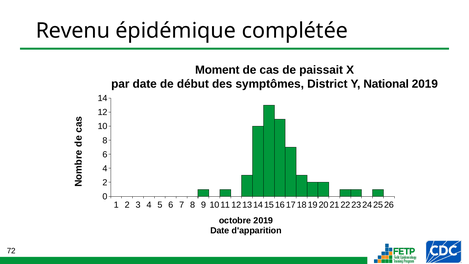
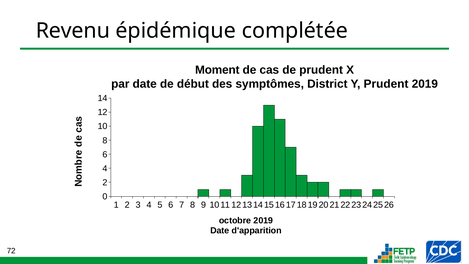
de paissait: paissait -> prudent (321, 70)
Y National: National -> Prudent (386, 84)
